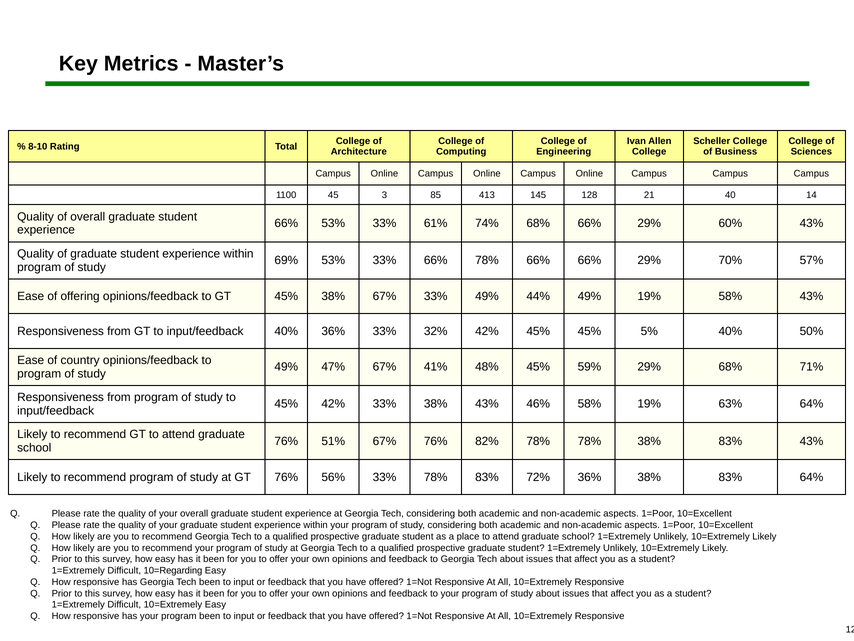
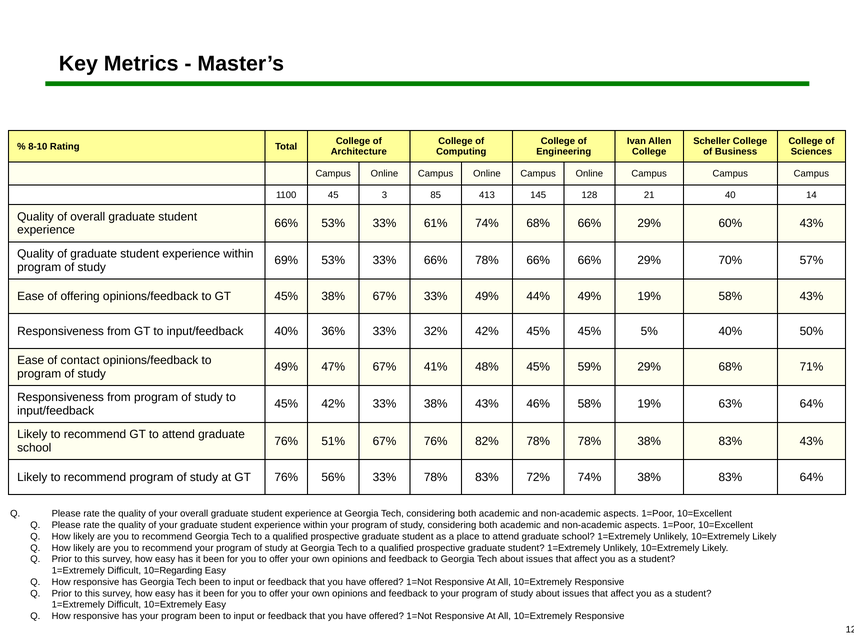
country: country -> contact (80, 360)
72% 36%: 36% -> 74% (589, 477)
